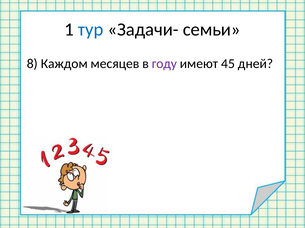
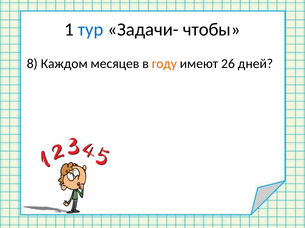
семьи: семьи -> чтобы (212, 30)
году colour: purple -> orange (164, 64)
45: 45 -> 26 (228, 64)
